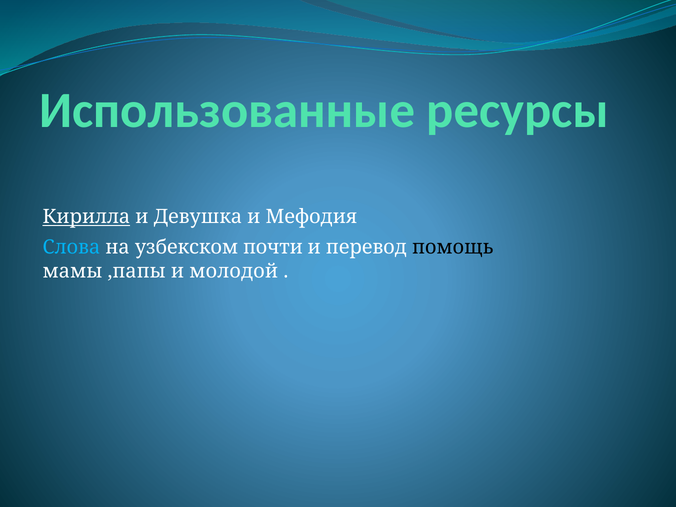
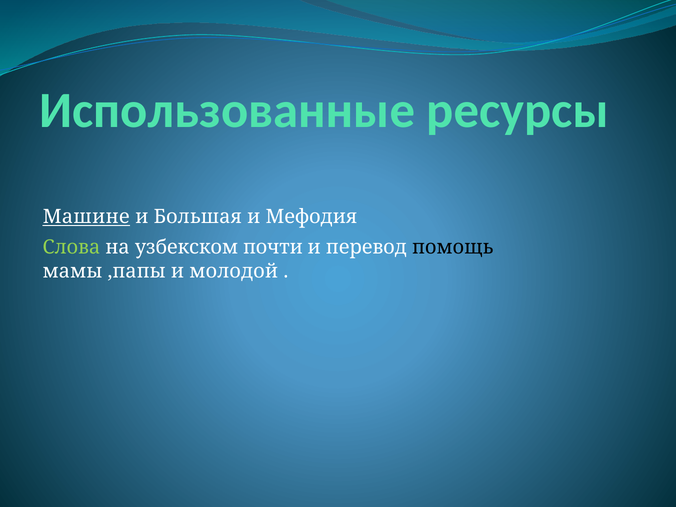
Кирилла: Кирилла -> Машине (86, 216)
Девушка: Девушка -> Большая (198, 216)
Слова colour: light blue -> light green (71, 247)
